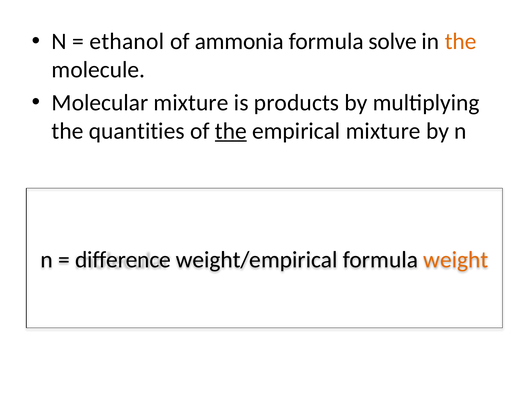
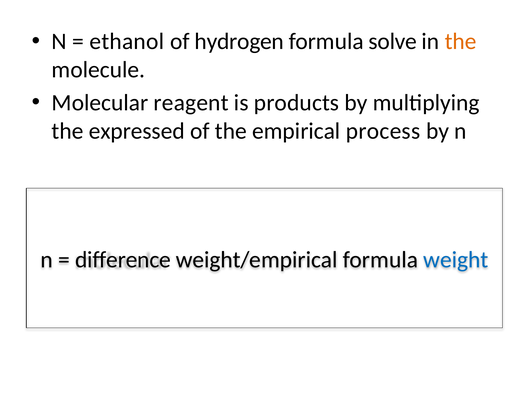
ammonia: ammonia -> hydrogen (239, 41)
Molecular mixture: mixture -> reagent (191, 103)
quantities: quantities -> expressed (137, 131)
the underline: present -> none (231, 131)
empirical mixture: mixture -> process (383, 131)
weight colour: orange -> blue (456, 260)
